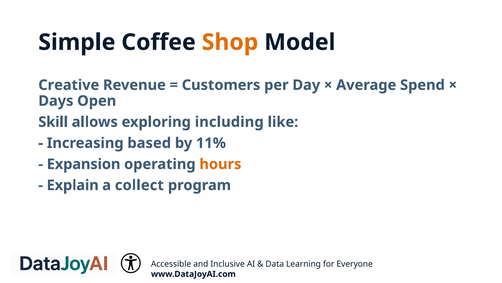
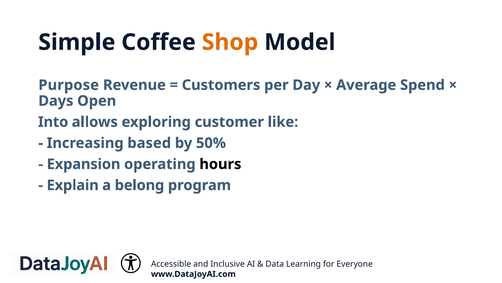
Creative: Creative -> Purpose (69, 85)
Skill: Skill -> Into (53, 122)
including: including -> customer (229, 122)
11%: 11% -> 50% (211, 143)
hours colour: orange -> black (220, 164)
collect: collect -> belong (139, 185)
